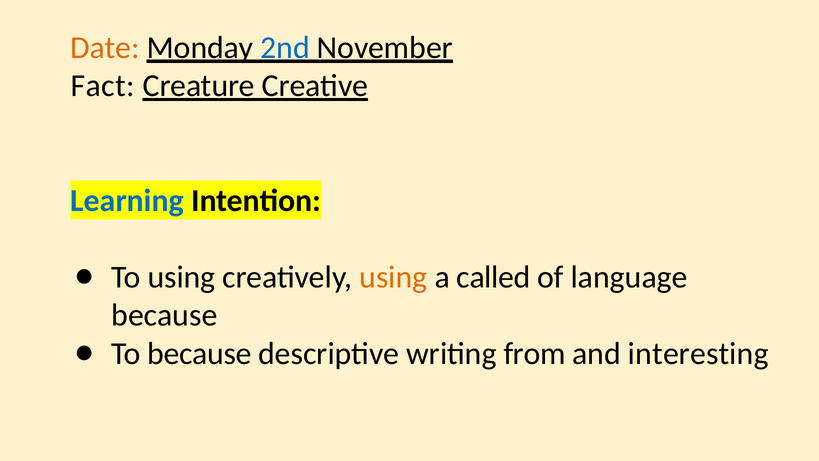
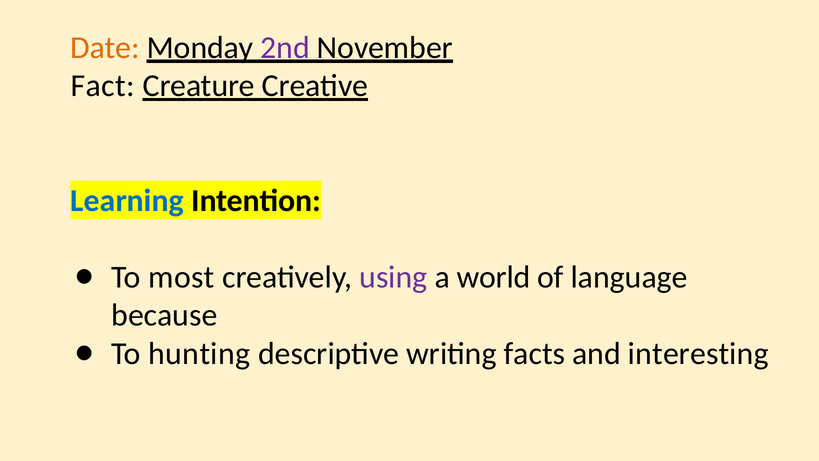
2nd colour: blue -> purple (285, 48)
To using: using -> most (181, 277)
using colour: orange -> purple (393, 277)
called: called -> world (494, 277)
To because: because -> hunting (199, 353)
from: from -> facts (534, 353)
